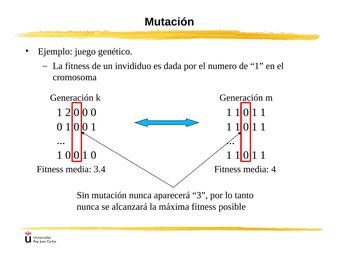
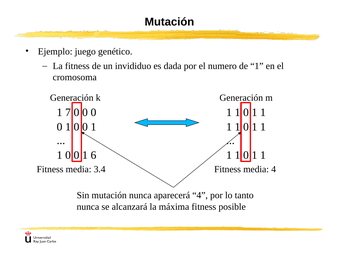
2: 2 -> 7 (68, 112)
0: 0 -> 6 (93, 155)
aparecerá 3: 3 -> 4 (200, 196)
